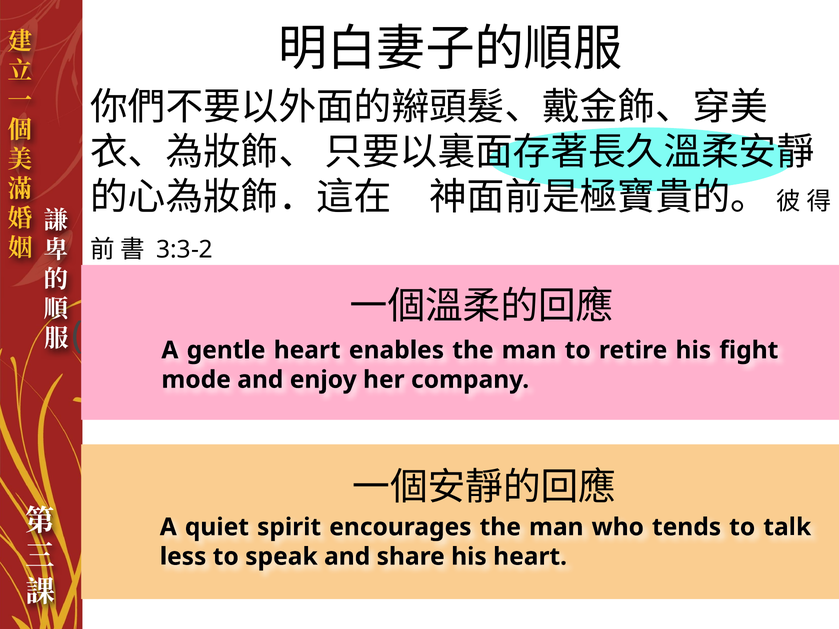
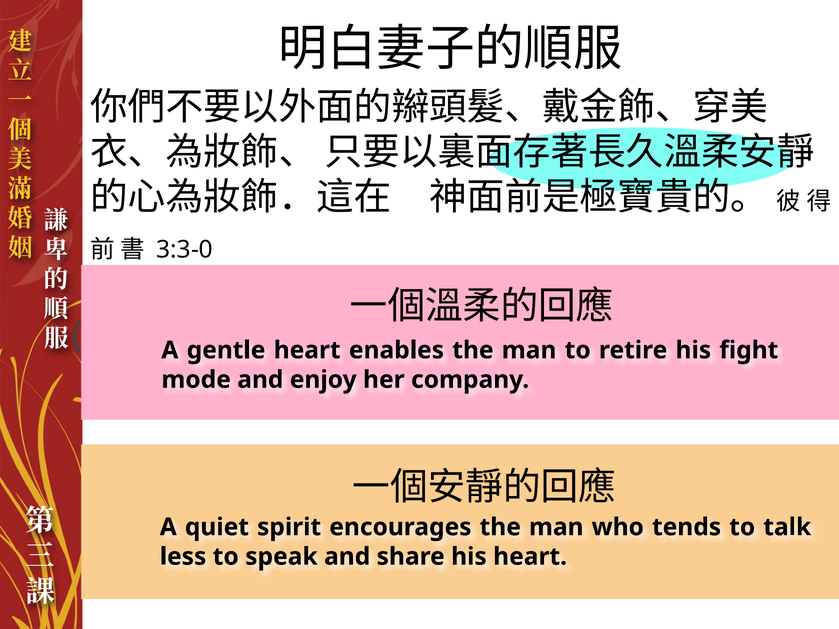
3:3-2: 3:3-2 -> 3:3-0 (185, 250)
